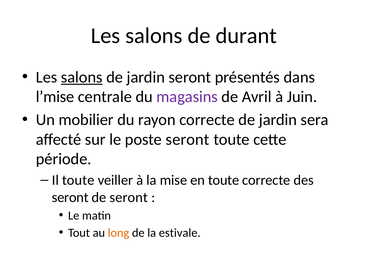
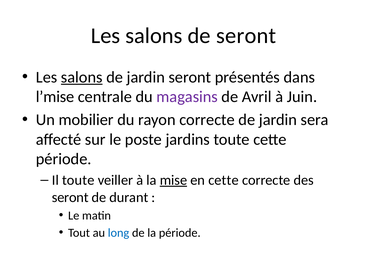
de durant: durant -> seront (246, 36)
poste seront: seront -> jardins (188, 139)
mise underline: none -> present (173, 180)
en toute: toute -> cette (224, 180)
de seront: seront -> durant (129, 197)
long colour: orange -> blue (119, 233)
la estivale: estivale -> période (180, 233)
